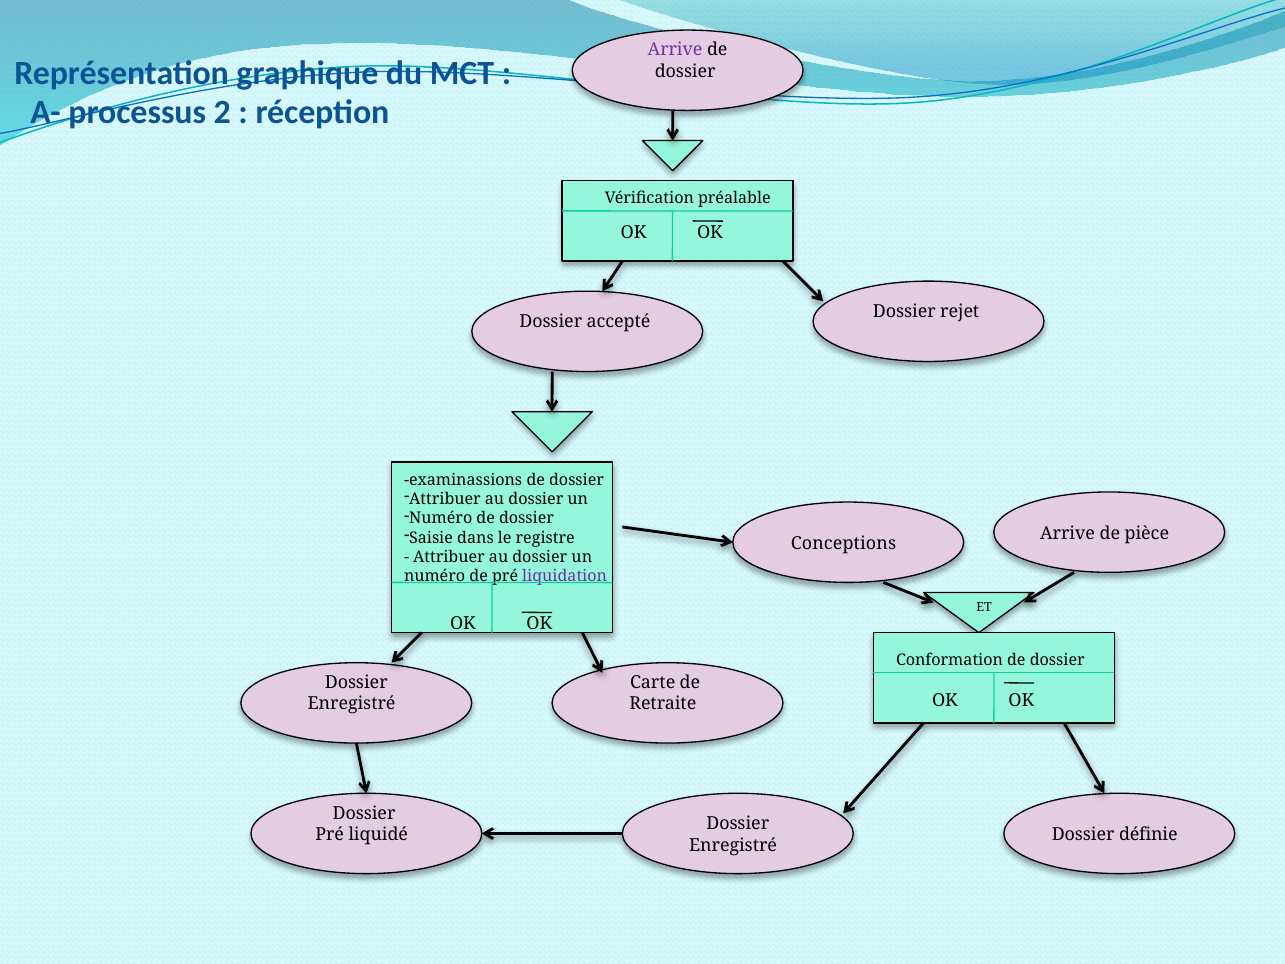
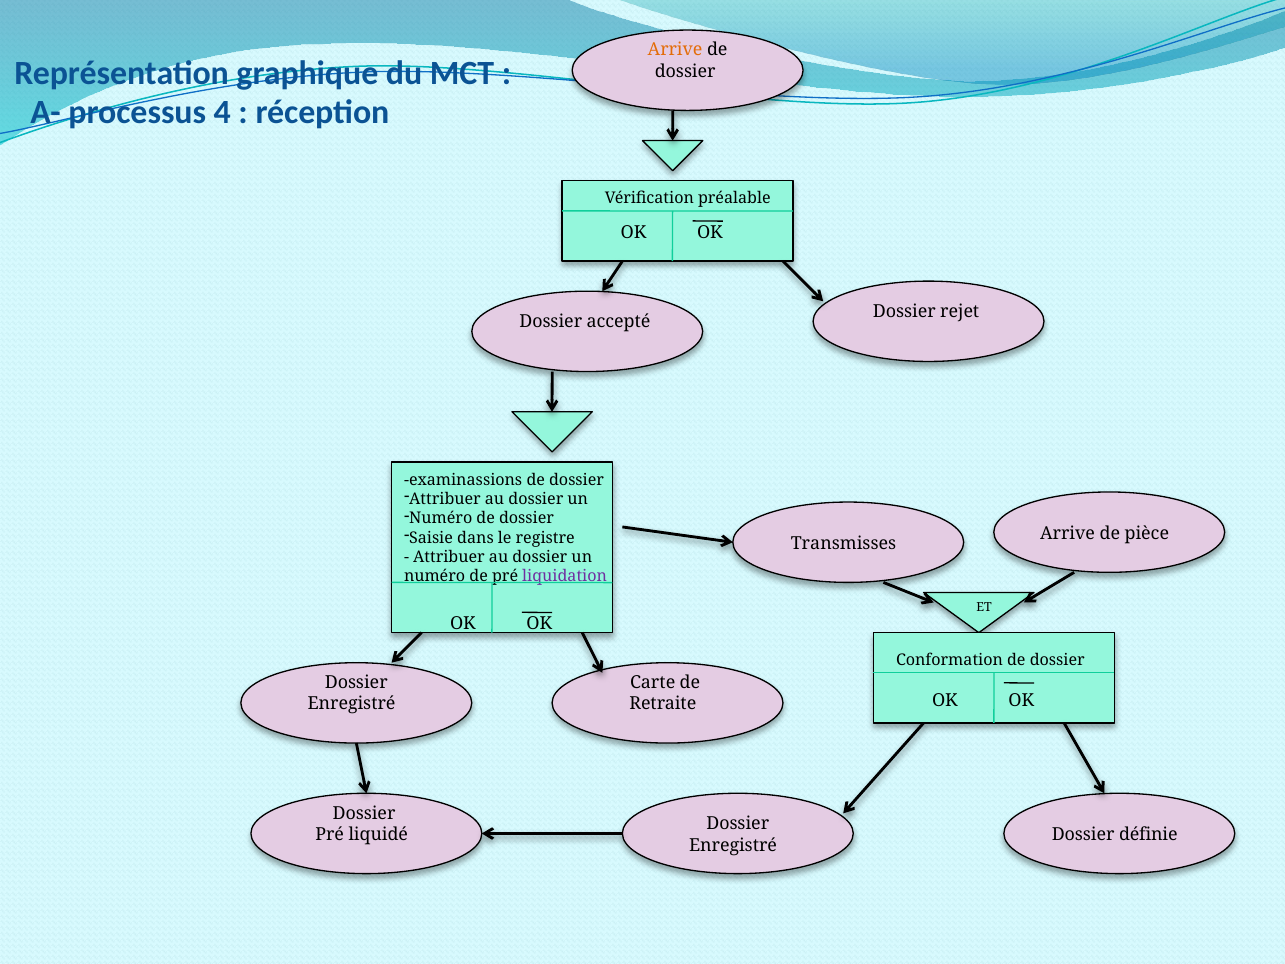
Arrive colour: purple -> orange (675, 50)
2: 2 -> 4 (222, 112)
Conceptions: Conceptions -> Transmisses (844, 543)
